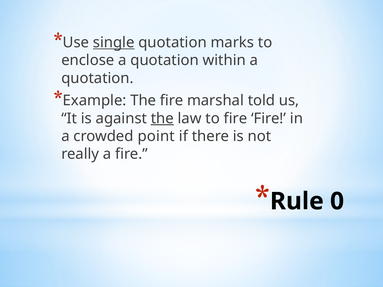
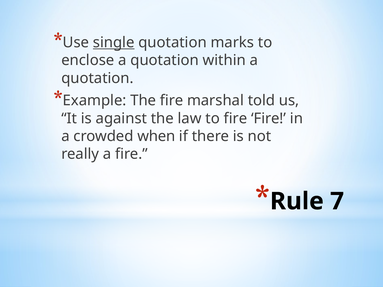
the underline: present -> none (162, 118)
point: point -> when (156, 136)
0: 0 -> 7 (337, 201)
